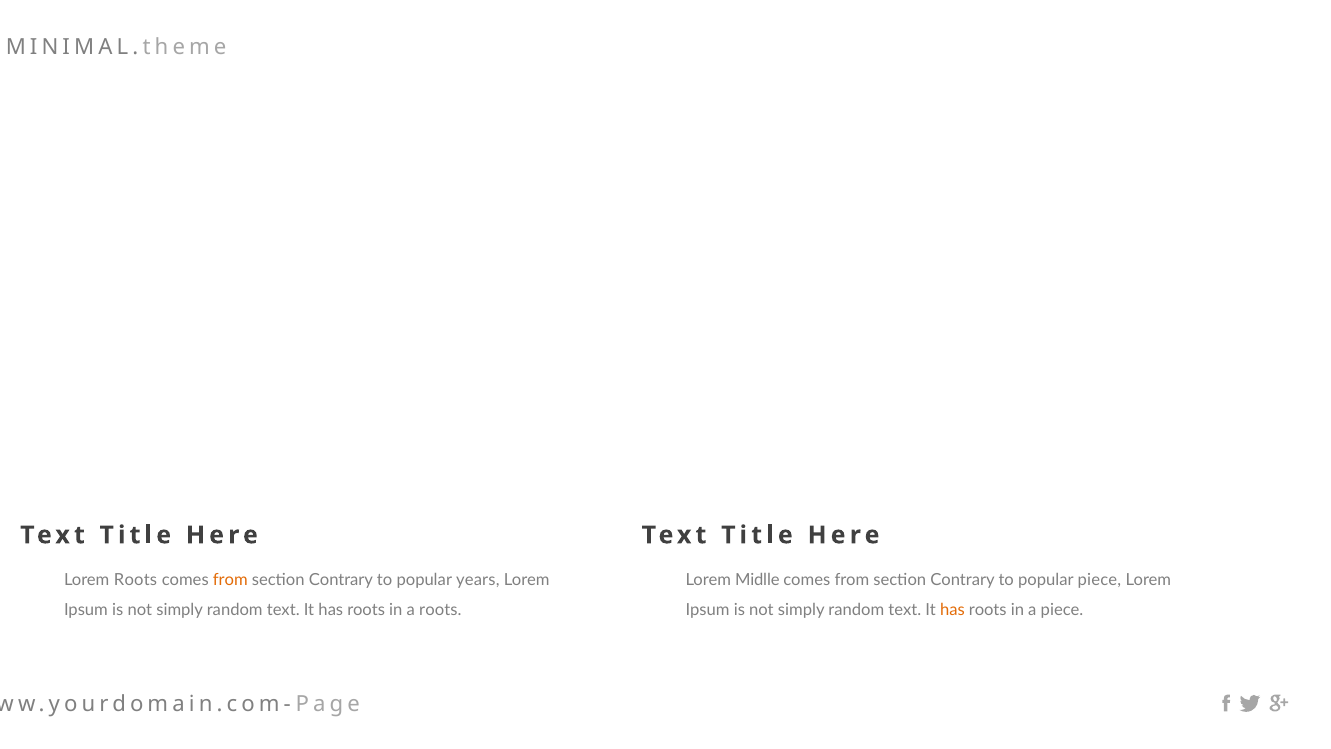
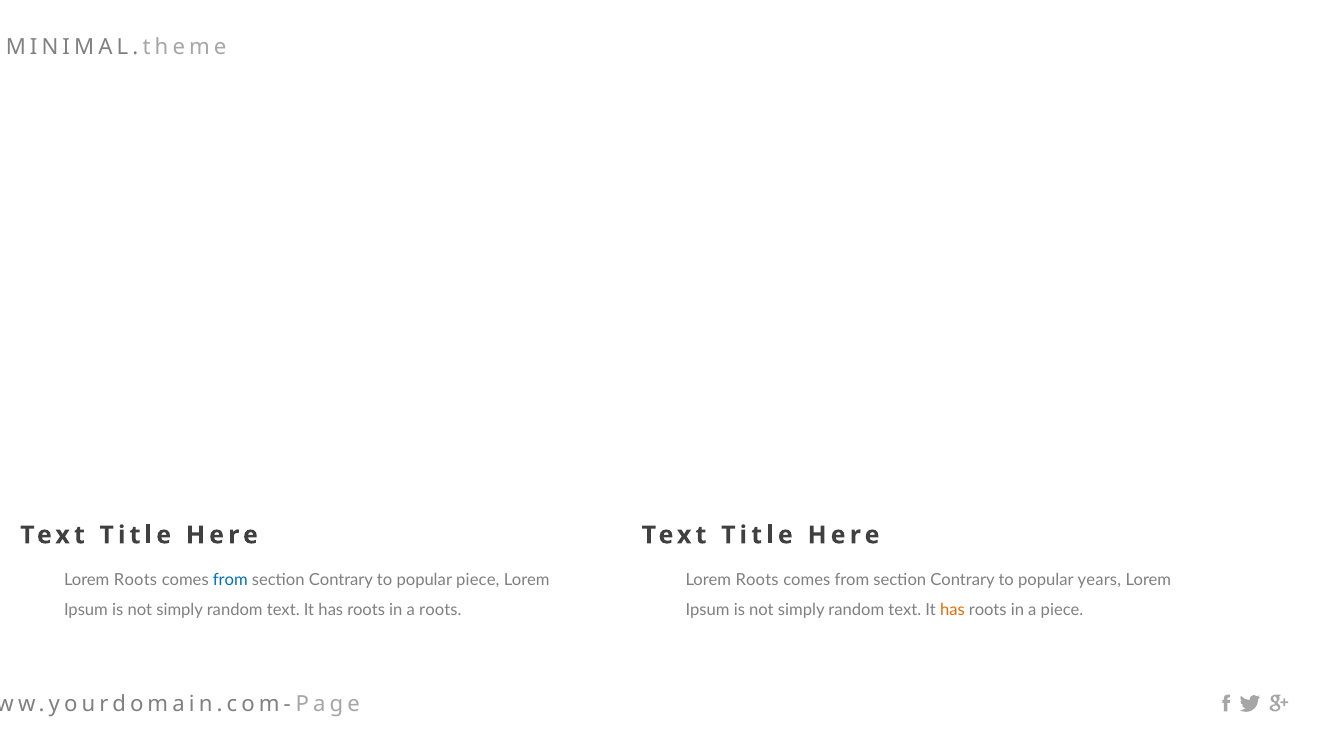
from colour: orange -> blue (230, 580)
popular years: years -> piece (478, 580)
Midlle: Midlle -> Roots (757, 580)
popular piece: piece -> years (1099, 580)
